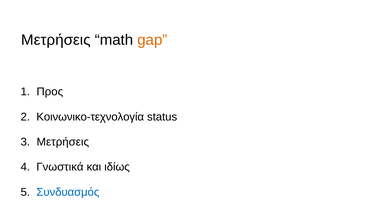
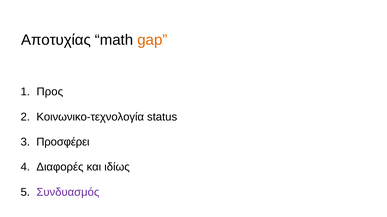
Μετρήσεις: Μετρήσεις -> Αποτυχίας (56, 40)
Μετρήσεις: Μετρήσεις -> Προσφέρει (63, 142)
Γνωστικά: Γνωστικά -> Διαφορές (60, 168)
Συνδυασμός colour: blue -> purple (68, 193)
